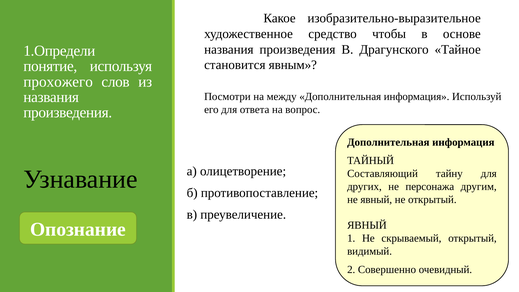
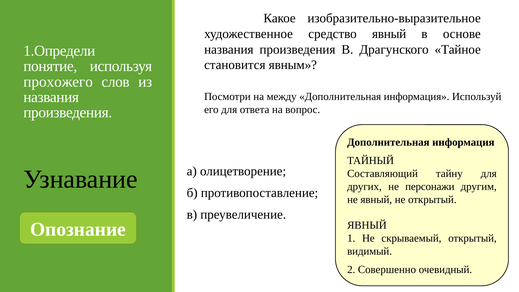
средство чтобы: чтобы -> явный (389, 34)
персонажа: персонажа -> персонажи (430, 186)
